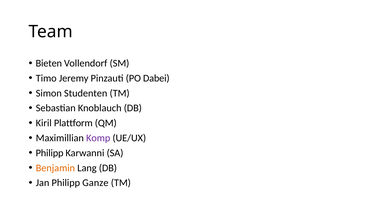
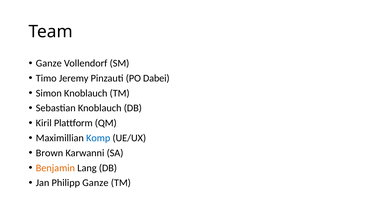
Bieten: Bieten -> Ganze (49, 63)
Simon Studenten: Studenten -> Knoblauch (86, 93)
Komp colour: purple -> blue (98, 138)
Philipp: Philipp -> Brown (49, 153)
